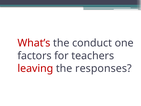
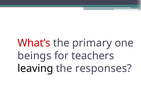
conduct: conduct -> primary (92, 43)
factors: factors -> beings (34, 56)
leaving colour: red -> black (35, 68)
